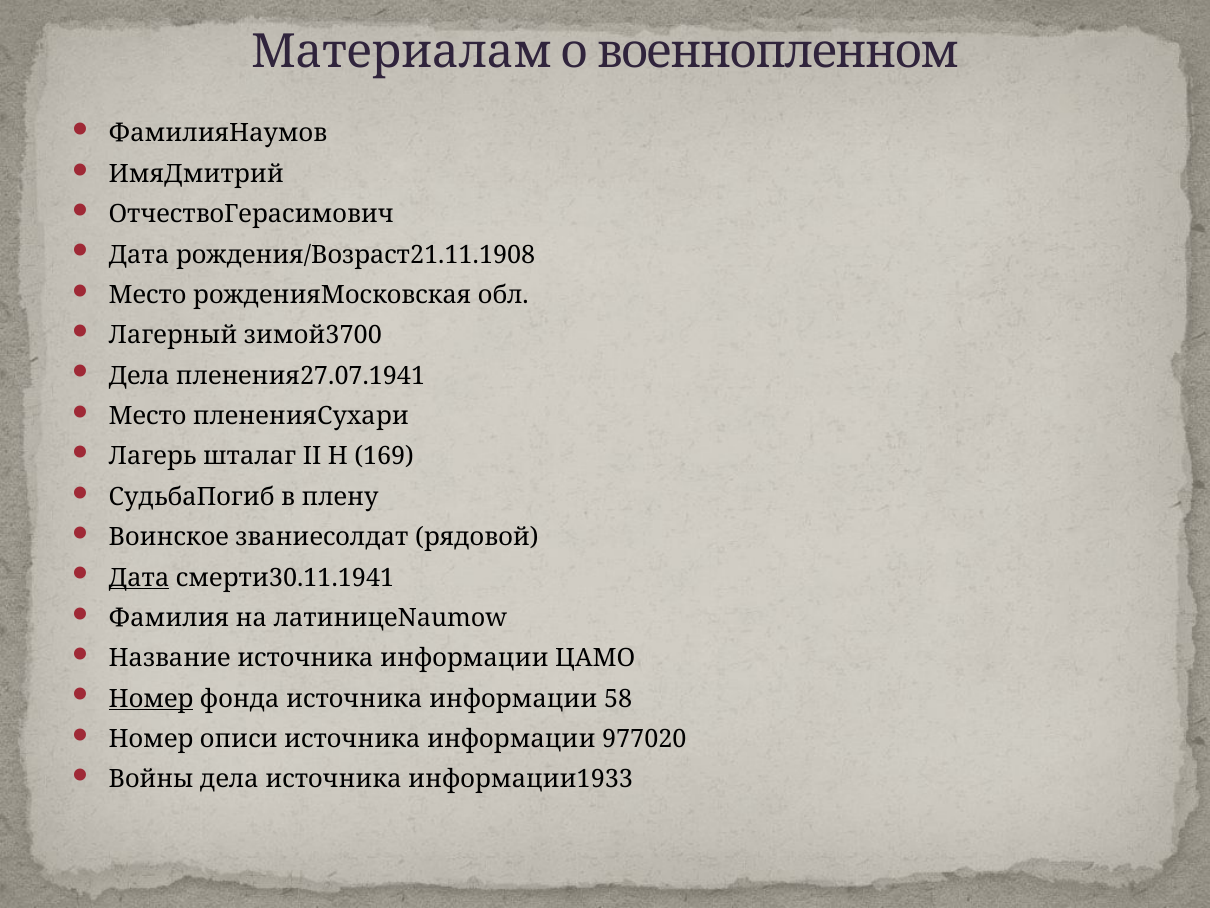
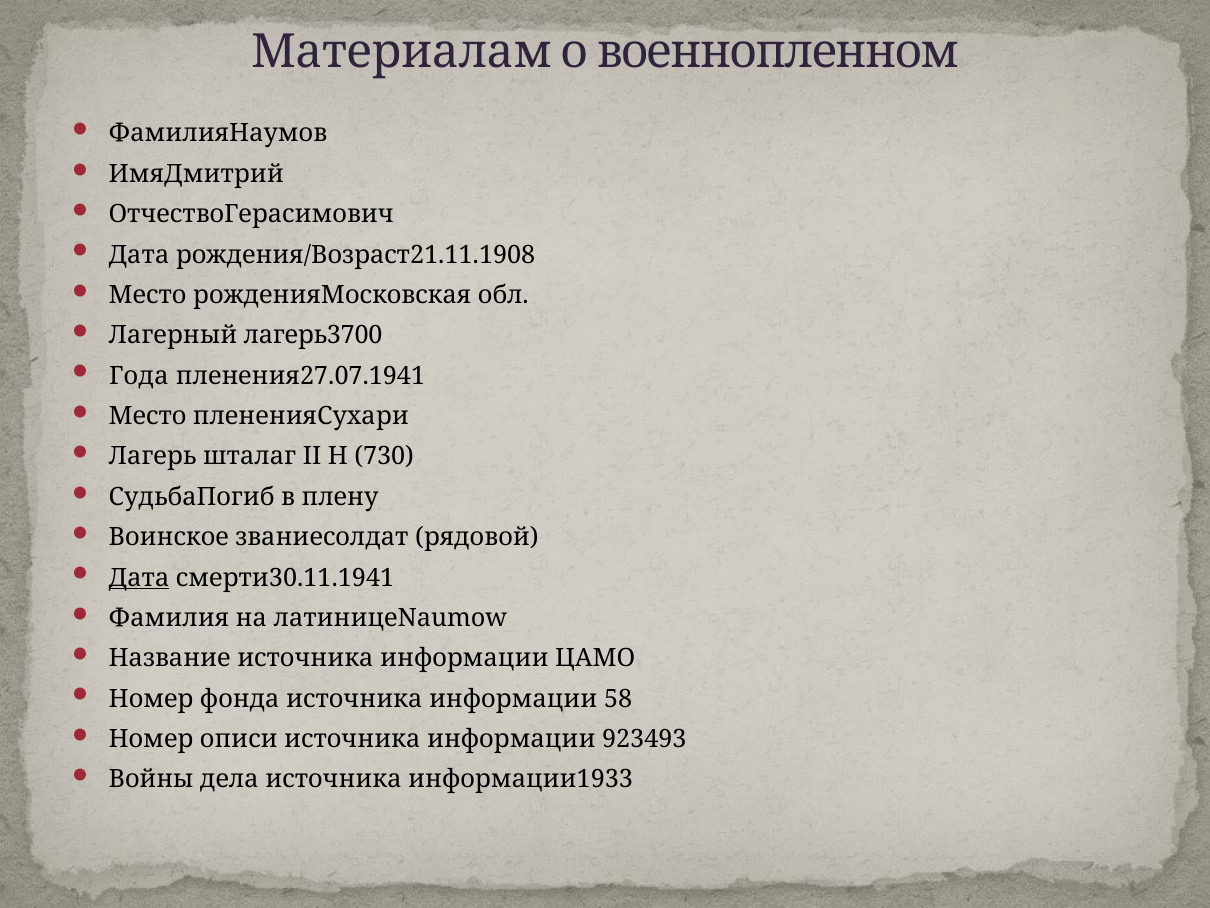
зимой3700: зимой3700 -> лагерь3700 (313, 335)
Дела: Дела -> Года (139, 376)
169: 169 -> 730 (384, 456)
Номер underline: present -> none (151, 698)
977020: 977020 -> 923493 (644, 739)
